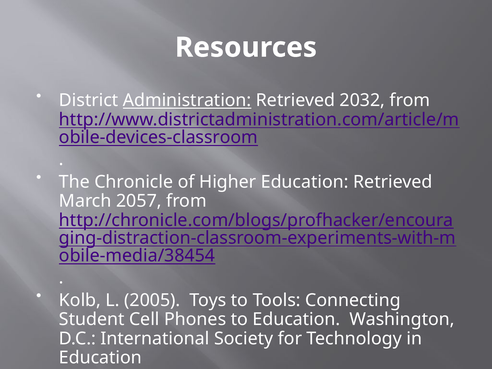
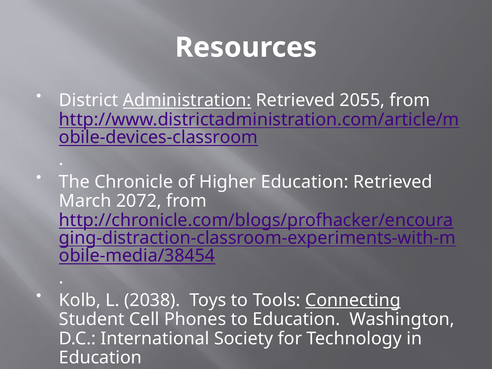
2032: 2032 -> 2055 (362, 100)
2057: 2057 -> 2072 (139, 201)
2005: 2005 -> 2038 (152, 300)
Connecting underline: none -> present (353, 300)
